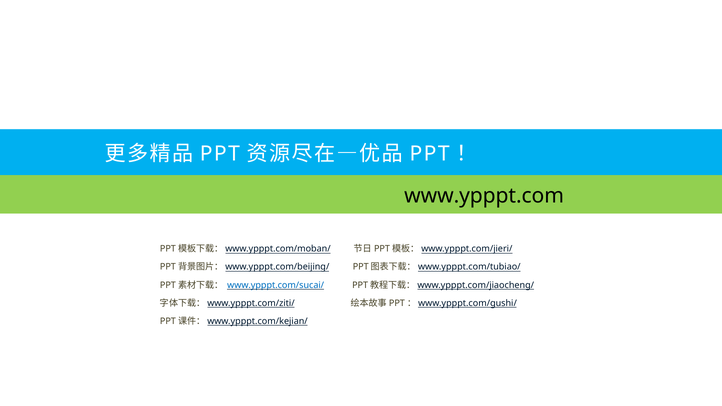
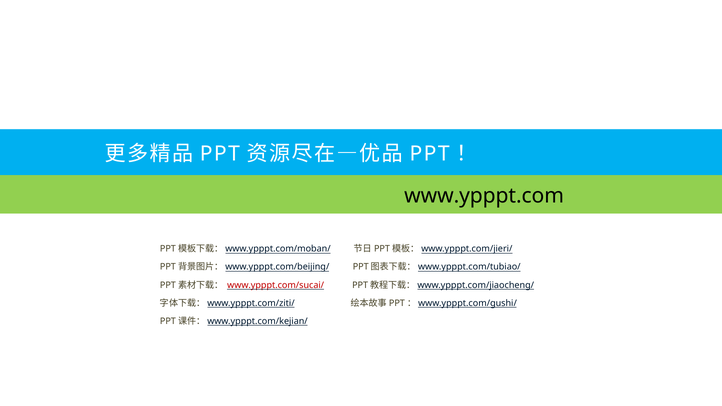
www.ypppt.com/sucai/ colour: blue -> red (276, 285)
